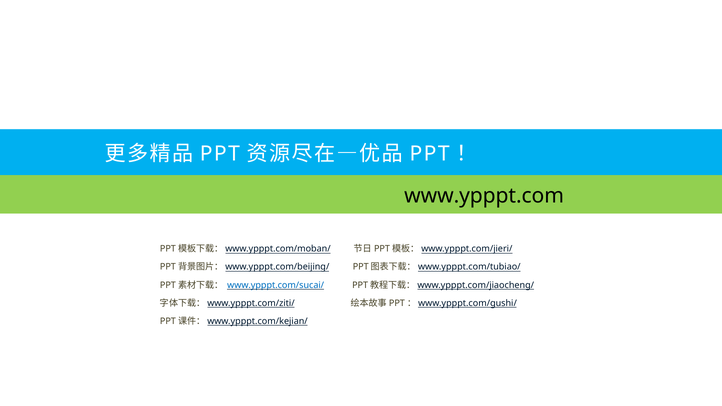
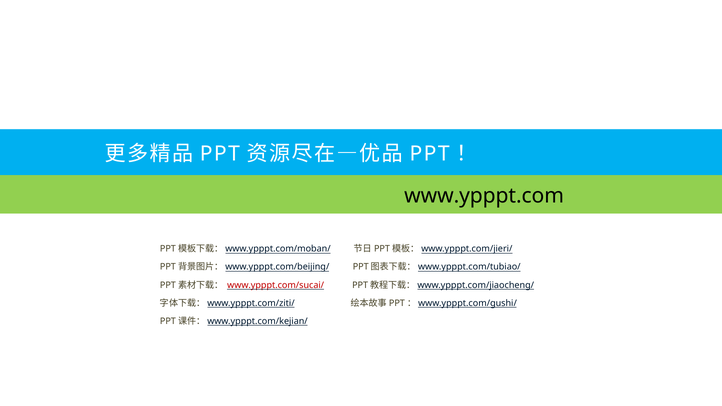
www.ypppt.com/sucai/ colour: blue -> red (276, 285)
